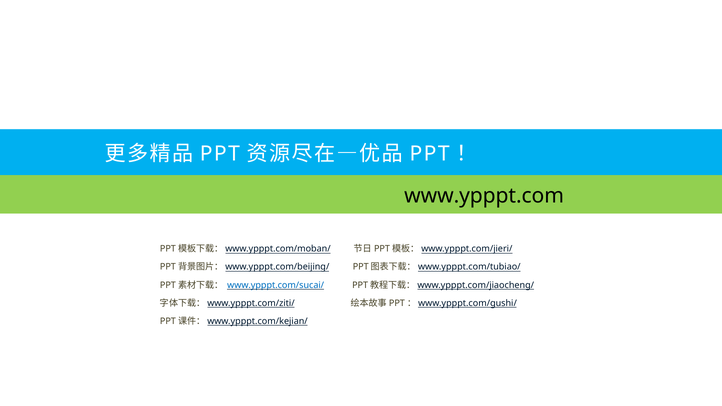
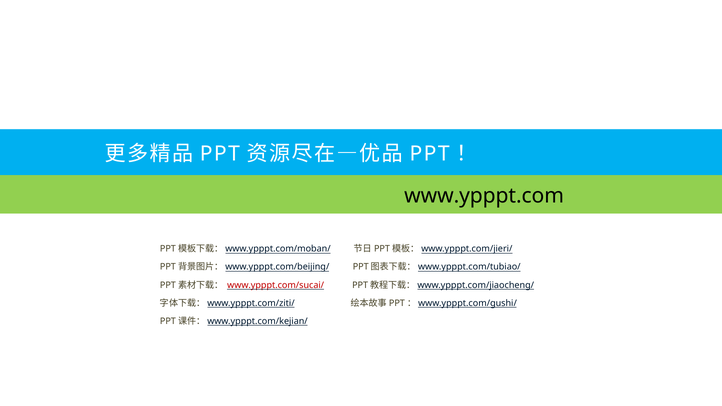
www.ypppt.com/sucai/ colour: blue -> red (276, 285)
